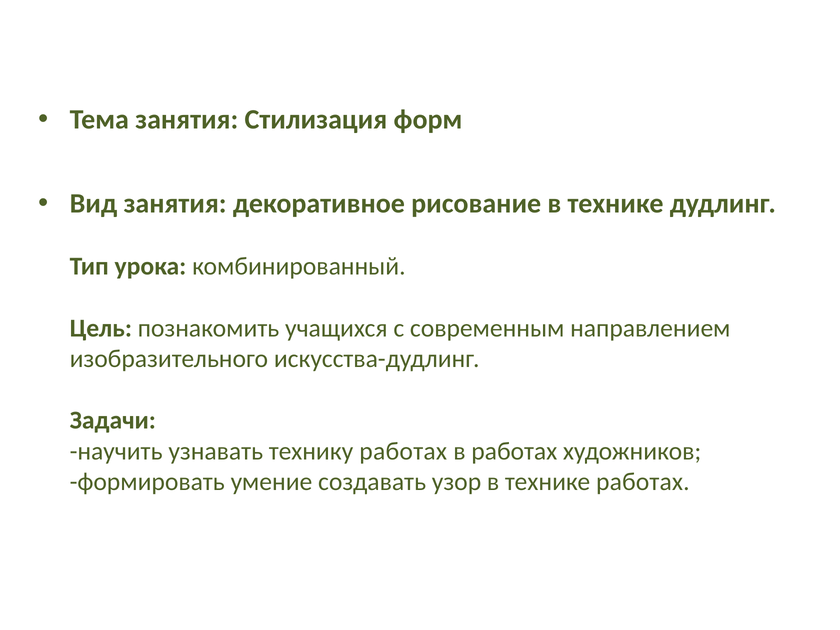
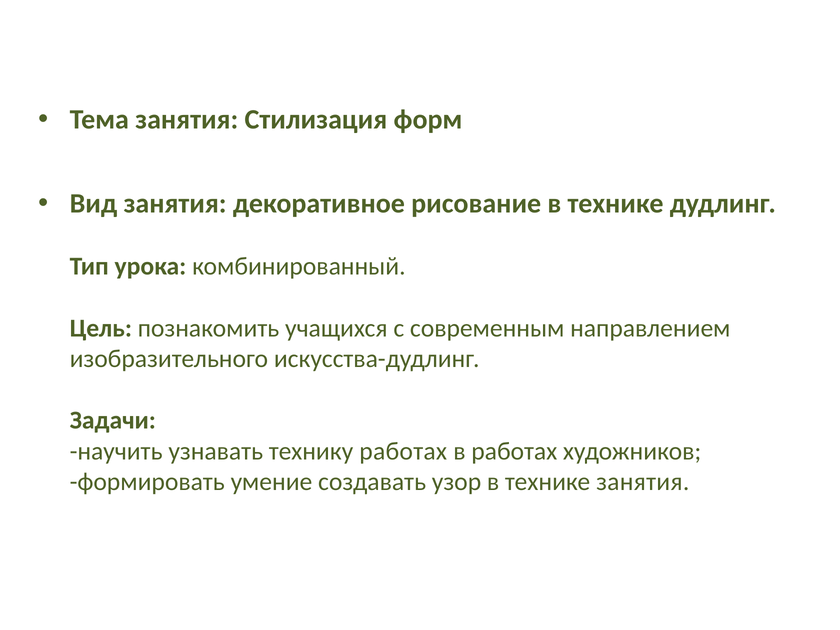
технике работах: работах -> занятия (643, 482)
